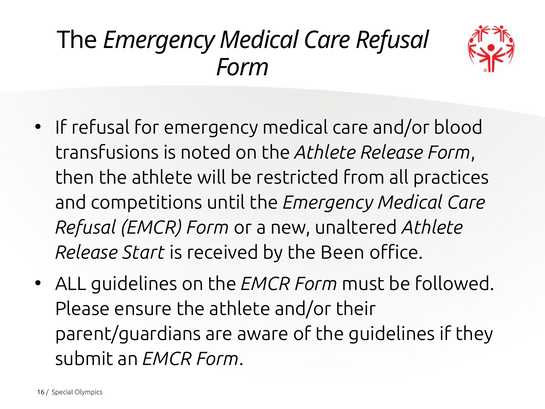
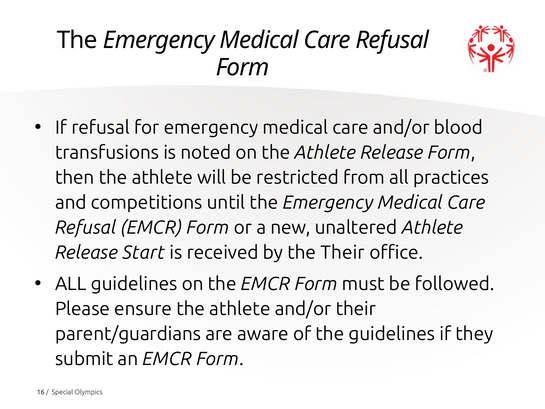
the Been: Been -> Their (343, 252)
